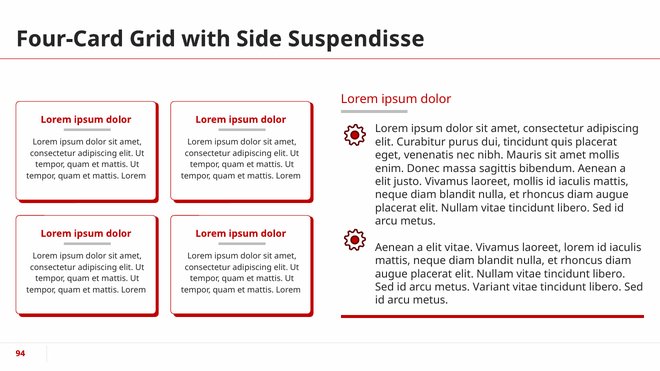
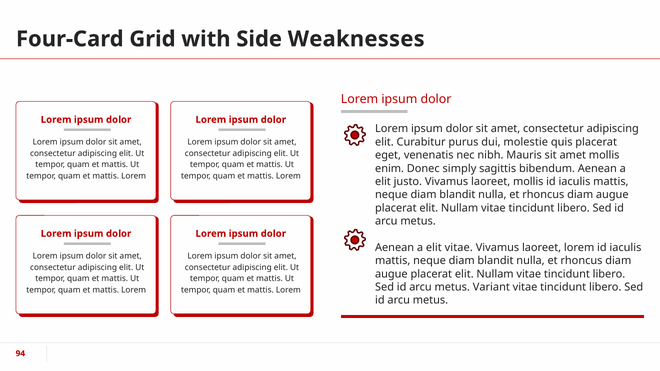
Suspendisse: Suspendisse -> Weaknesses (356, 39)
dui tincidunt: tincidunt -> molestie (526, 142)
massa: massa -> simply (459, 169)
